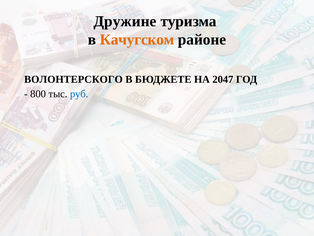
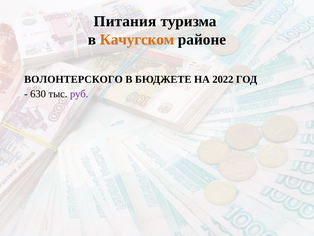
Дружине: Дружине -> Питания (125, 21)
2047: 2047 -> 2022 (223, 79)
800: 800 -> 630 (38, 94)
руб colour: blue -> purple (79, 94)
